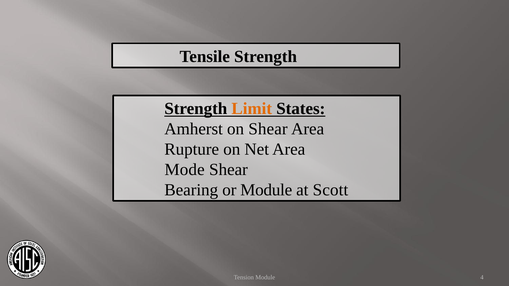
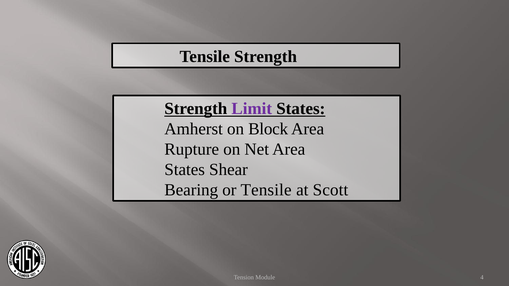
Limit colour: orange -> purple (252, 109)
on Shear: Shear -> Block (268, 129)
Mode: Mode -> States (185, 170)
or Module: Module -> Tensile (266, 190)
